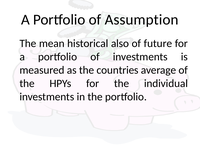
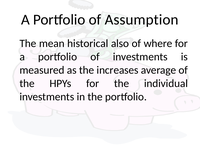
future: future -> where (158, 43)
countries: countries -> increases (118, 70)
